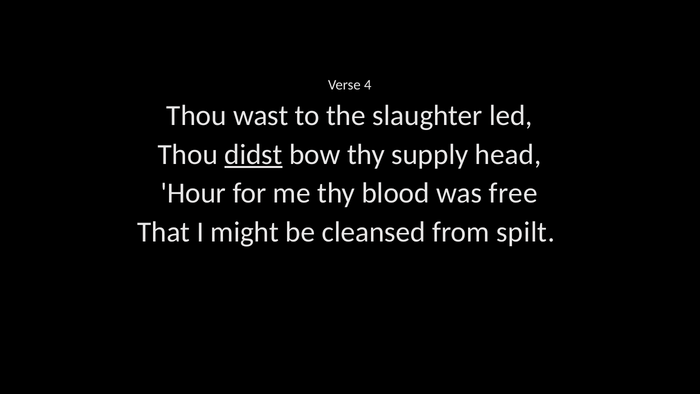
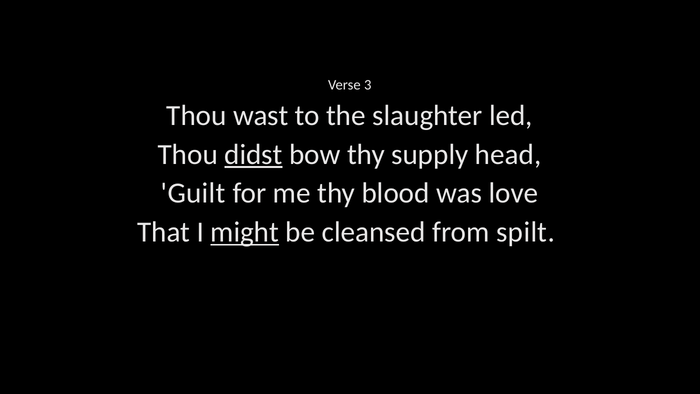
4: 4 -> 3 (368, 85)
Hour: Hour -> Guilt (193, 193)
free: free -> love (513, 193)
might underline: none -> present (245, 232)
